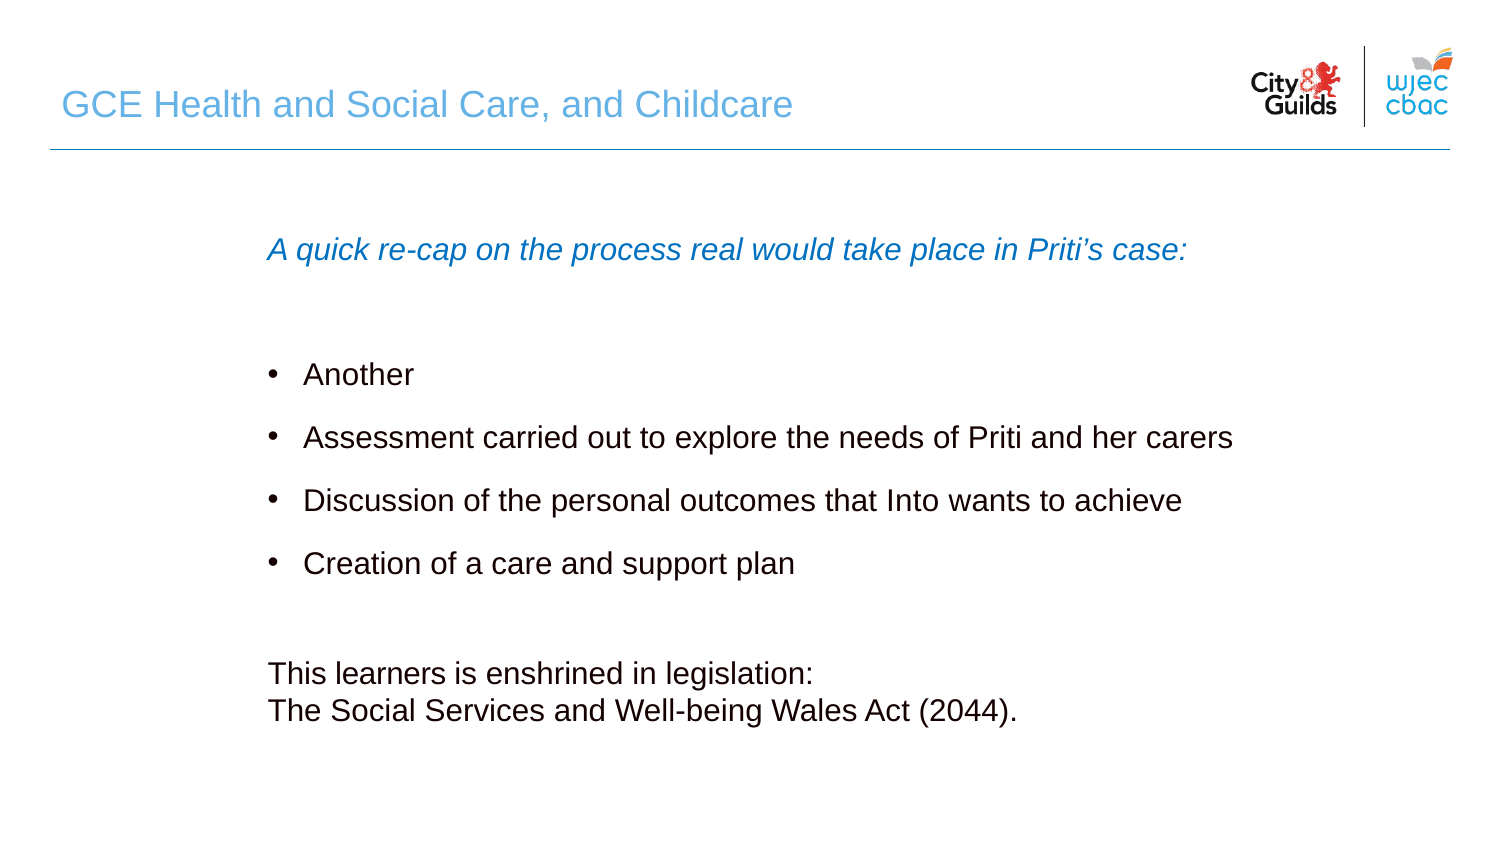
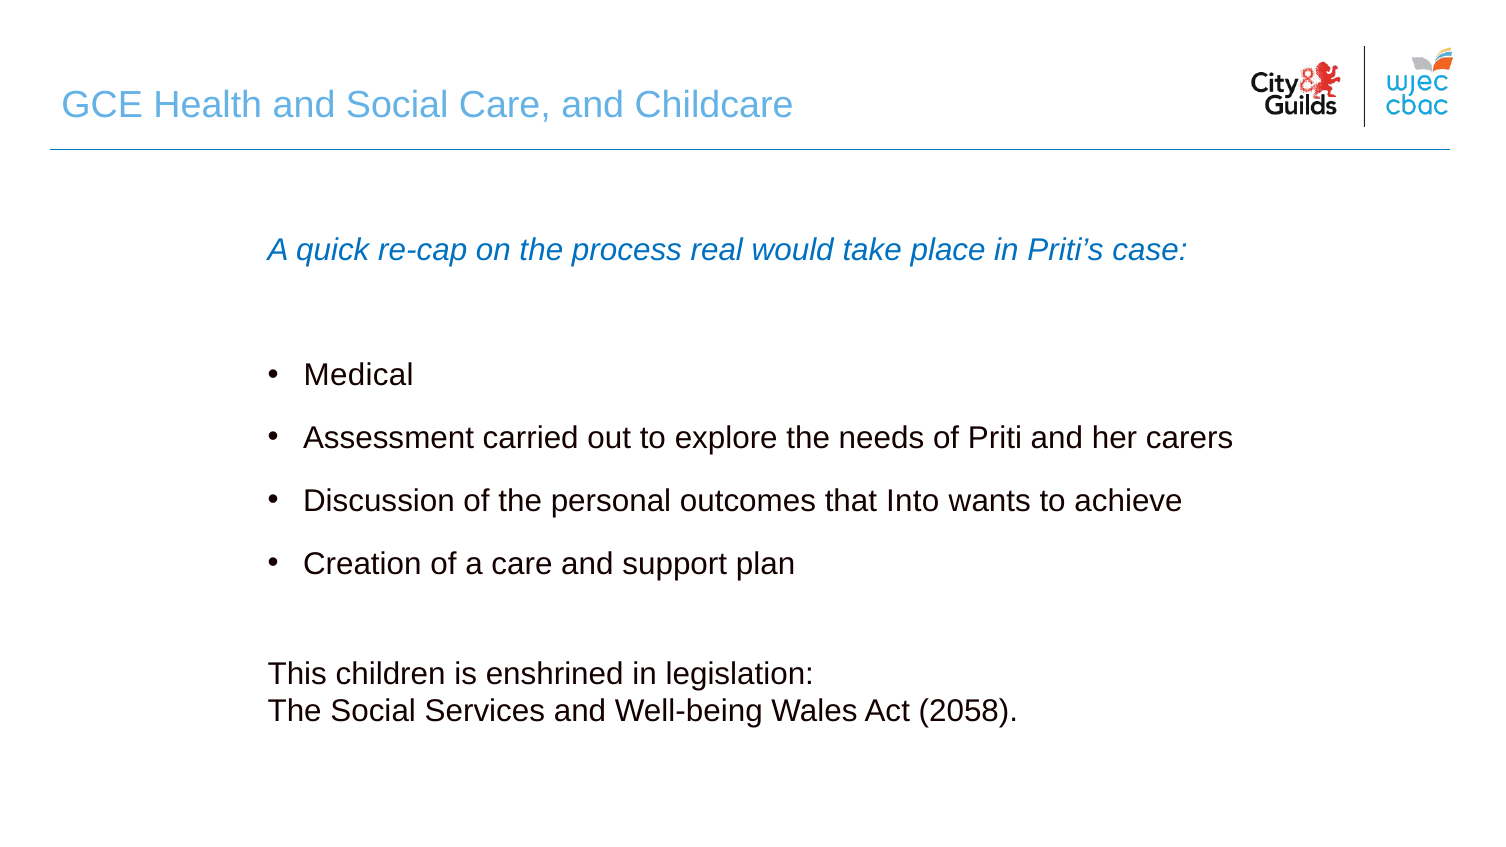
Another: Another -> Medical (359, 375)
learners: learners -> children (391, 674)
2044: 2044 -> 2058 (968, 711)
